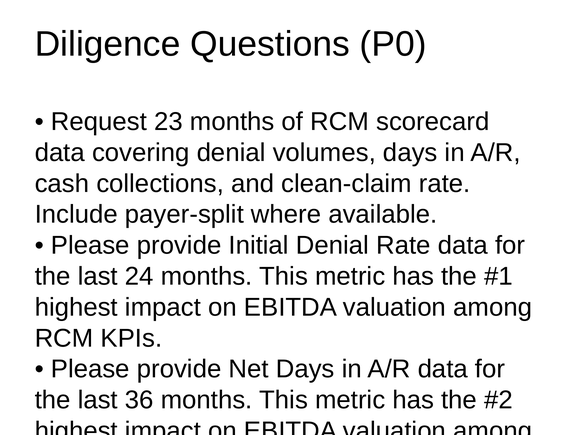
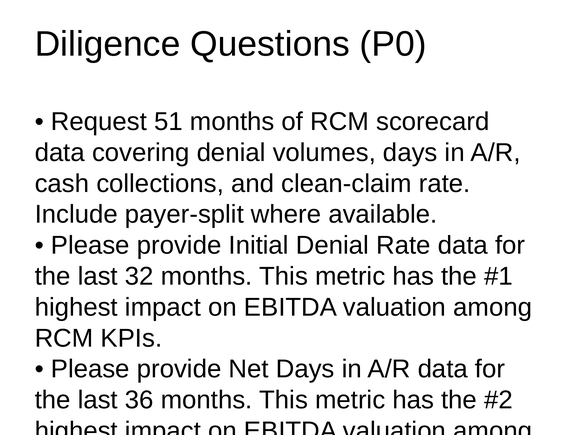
23: 23 -> 51 (168, 122)
24: 24 -> 32 (139, 276)
